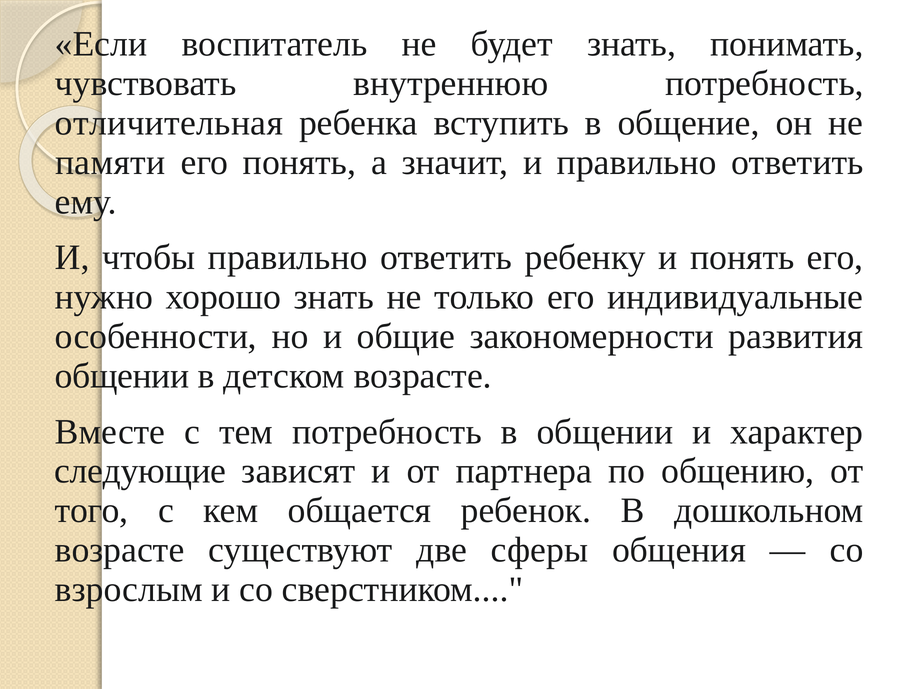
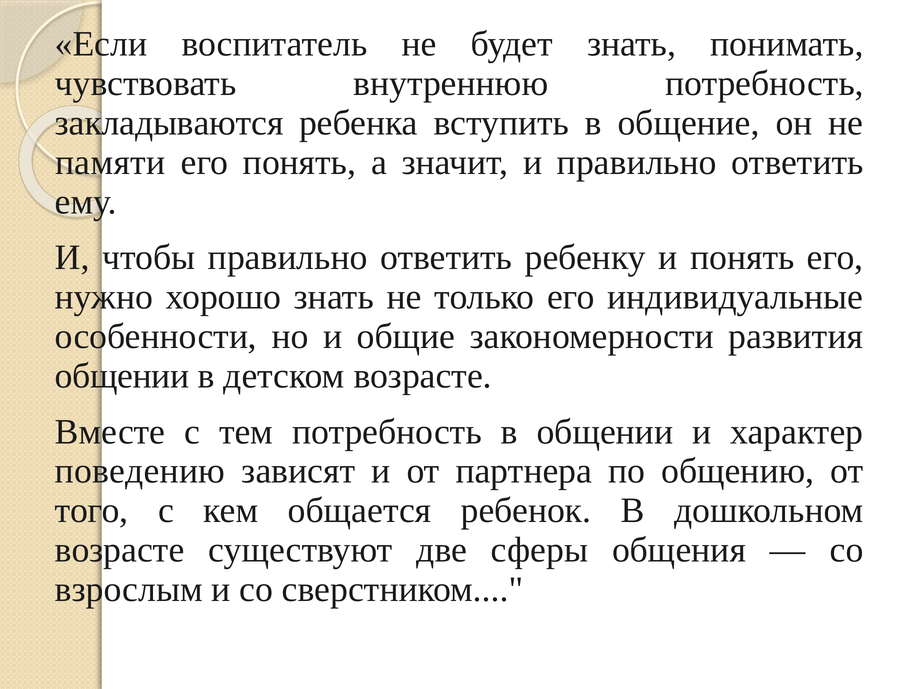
отличительная: отличительная -> закладываются (169, 123)
следующие: следующие -> поведению (140, 471)
